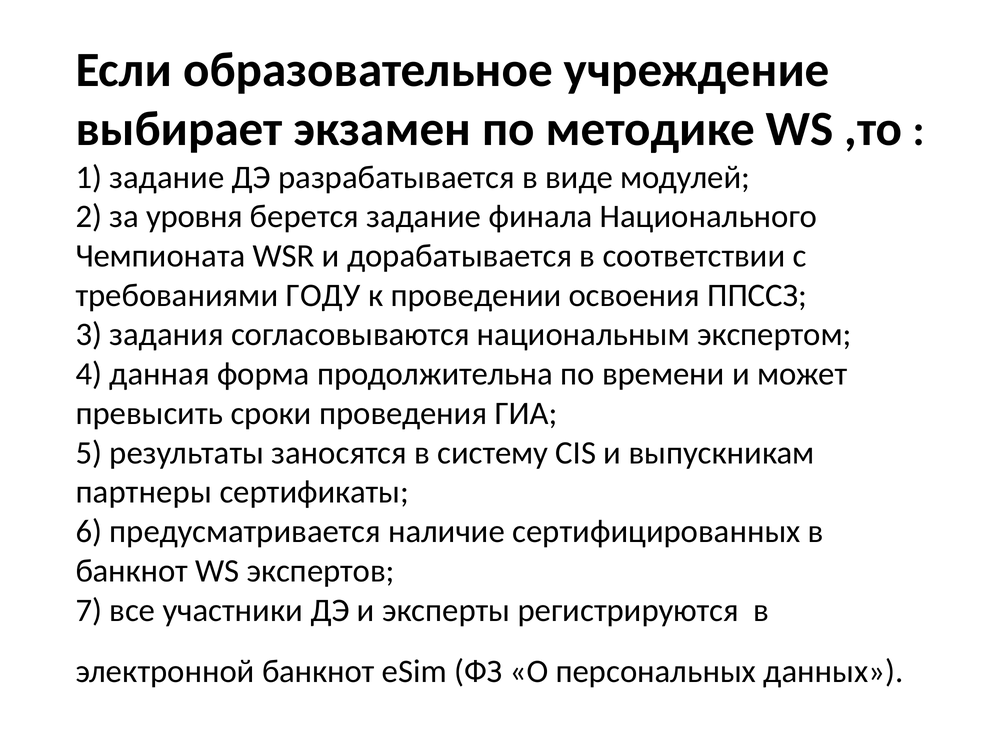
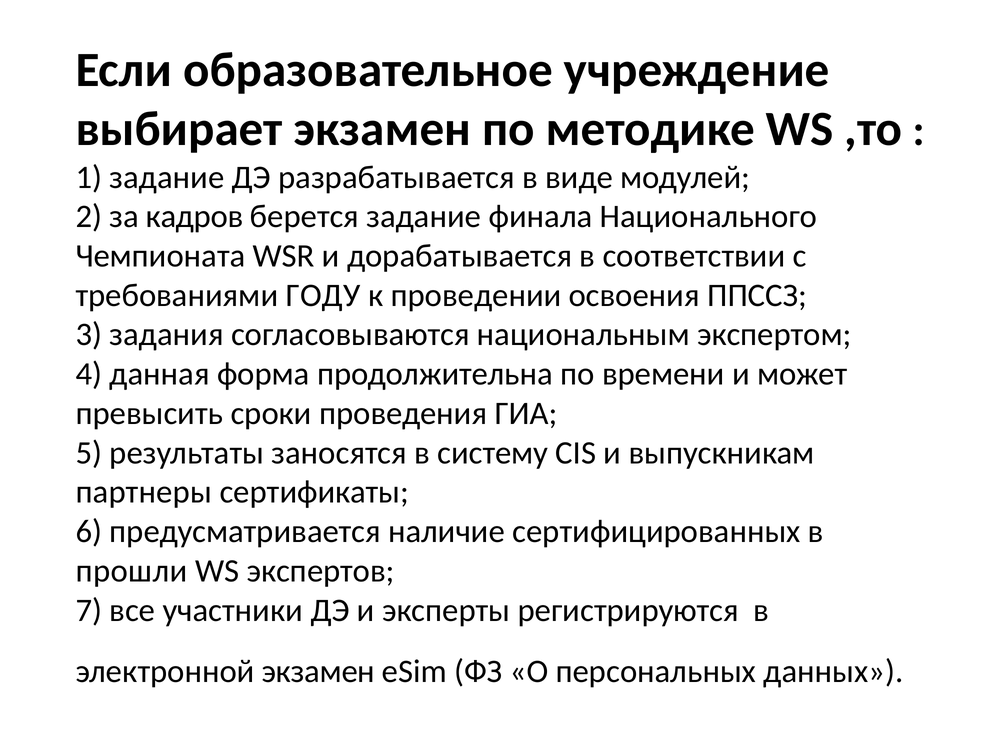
уровня: уровня -> кадров (195, 216)
банкнот: банкнот -> прошли (132, 570)
электронной банкнот: банкнот -> экзамен (318, 671)
